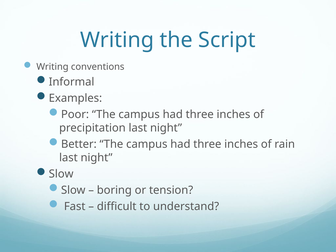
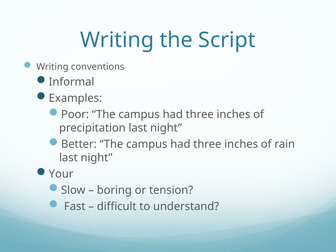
Slow: Slow -> Your (61, 174)
